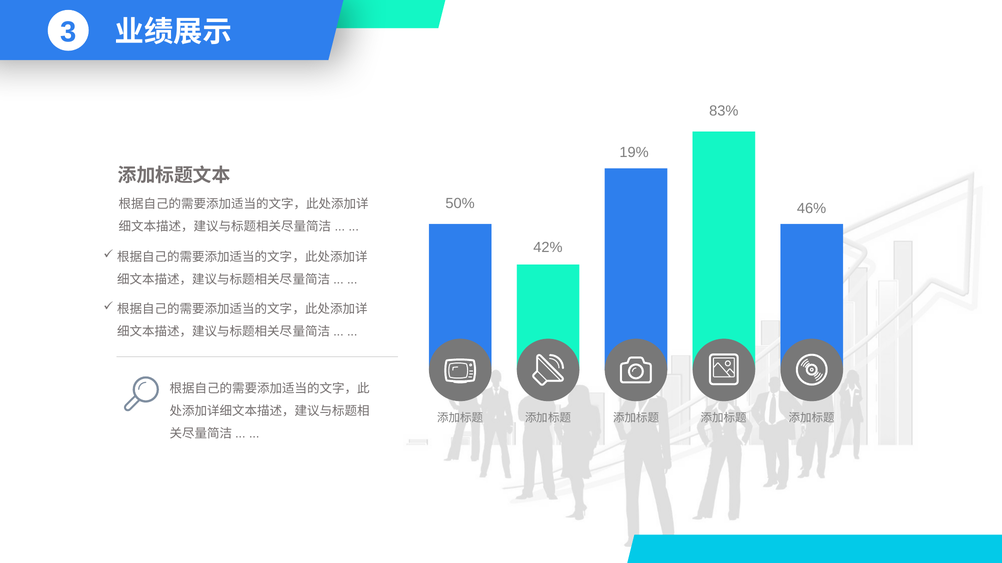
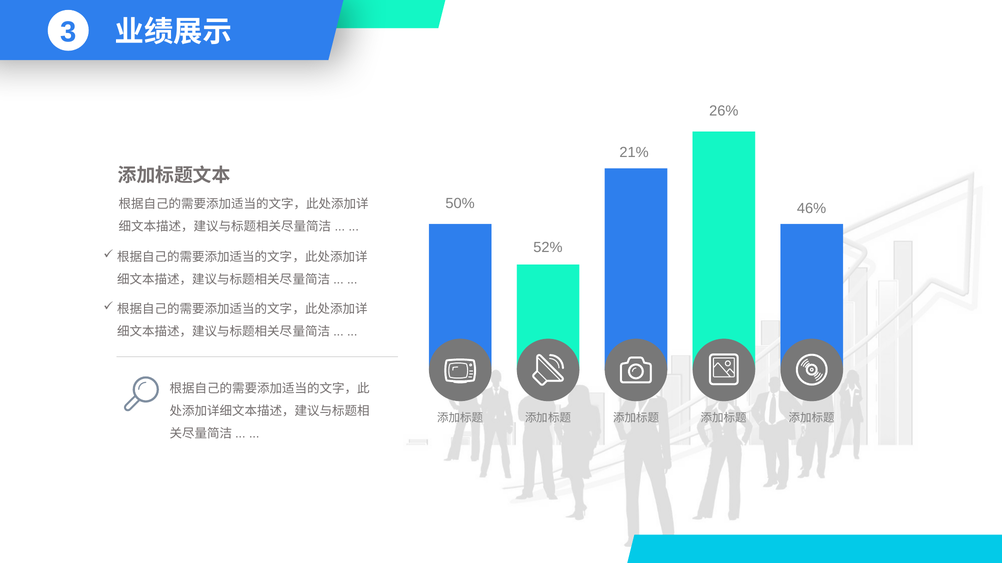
83%: 83% -> 26% (724, 111)
19%: 19% -> 21% (634, 152)
42%: 42% -> 52% (548, 248)
